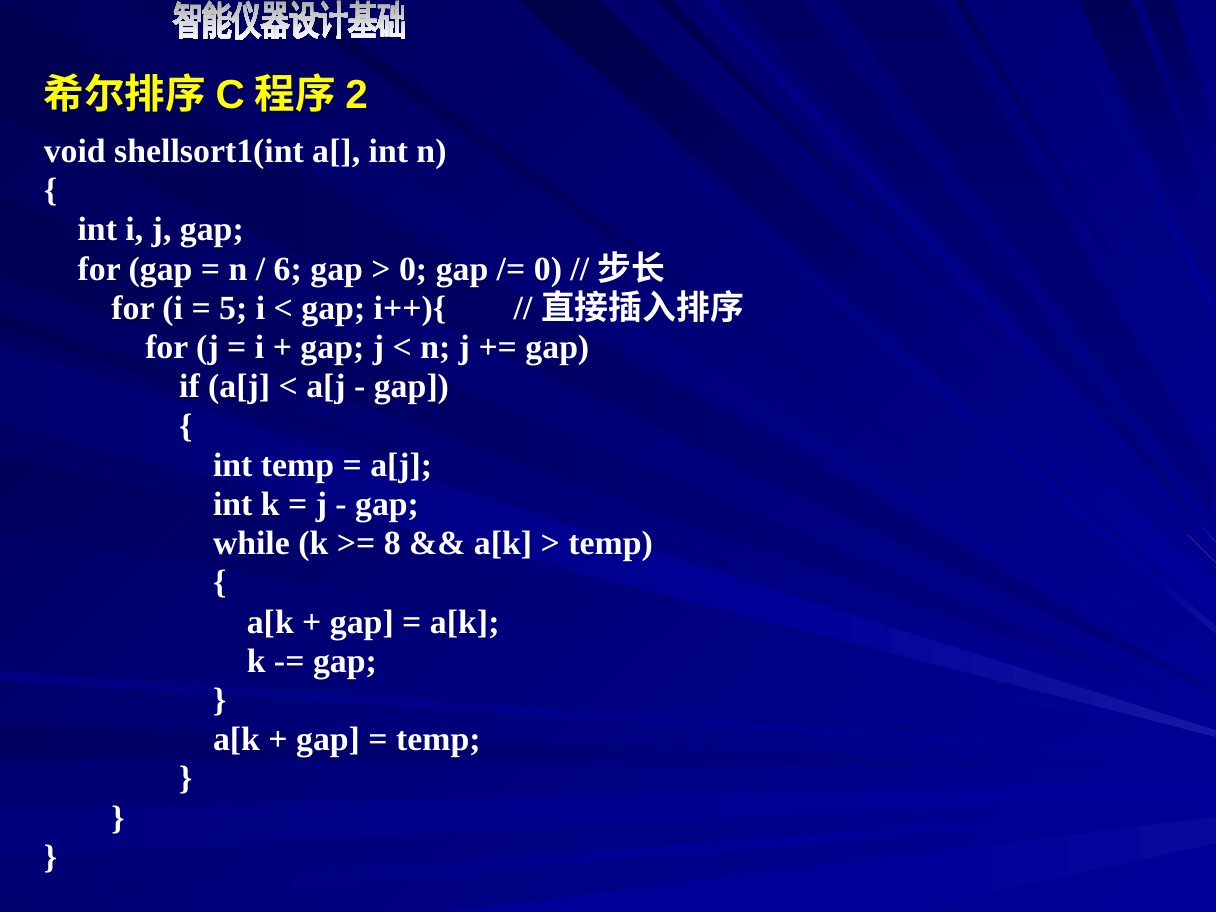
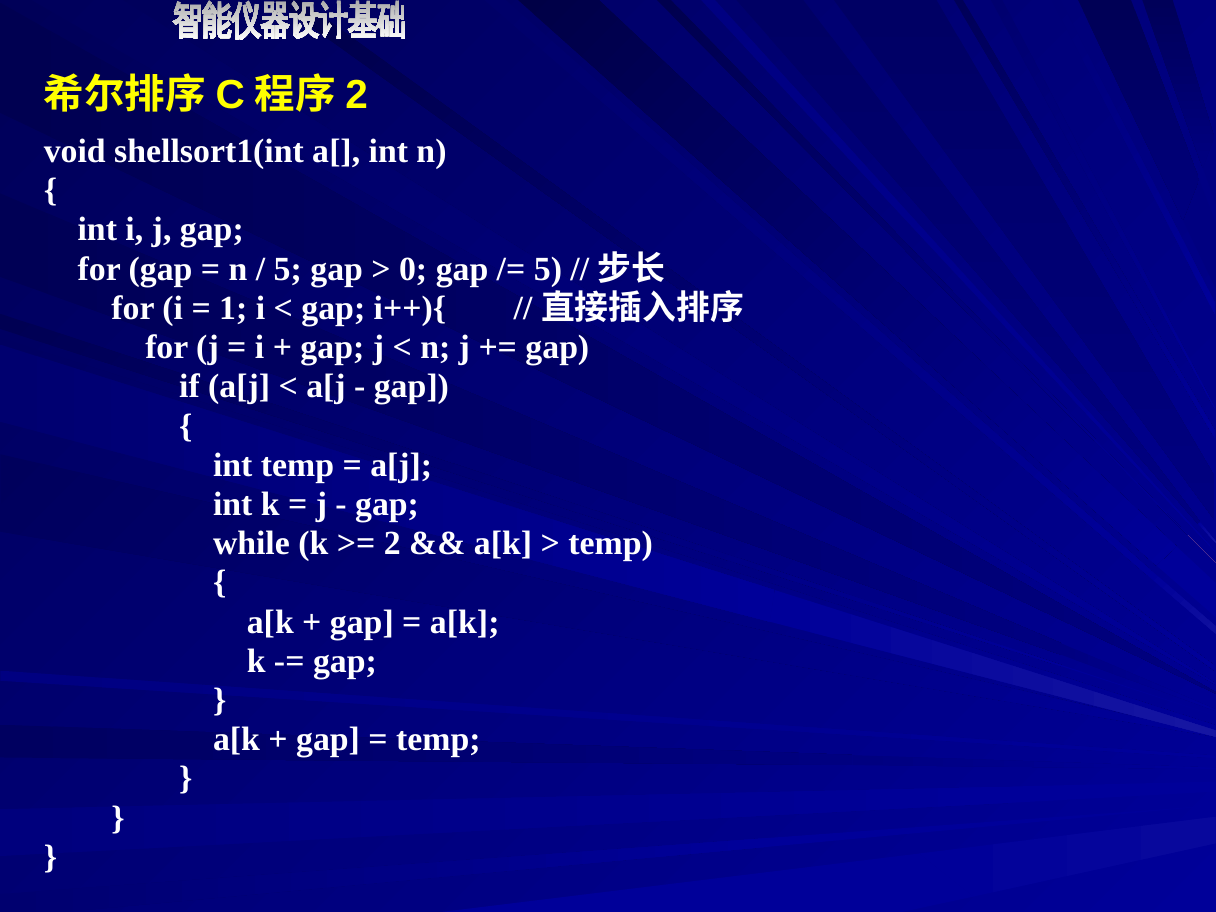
6: 6 -> 5 (288, 269)
0: 0 -> 5 (548, 269)
5: 5 -> 1 (233, 308)
8: 8 -> 2 (392, 544)
